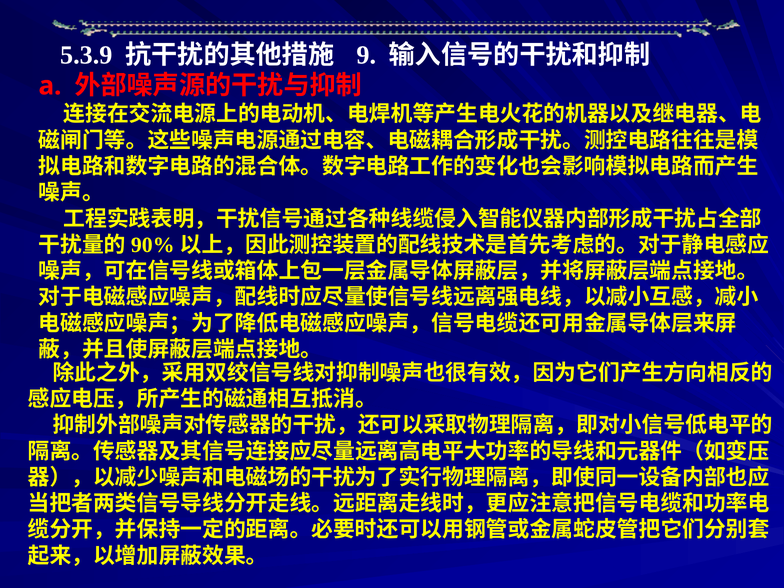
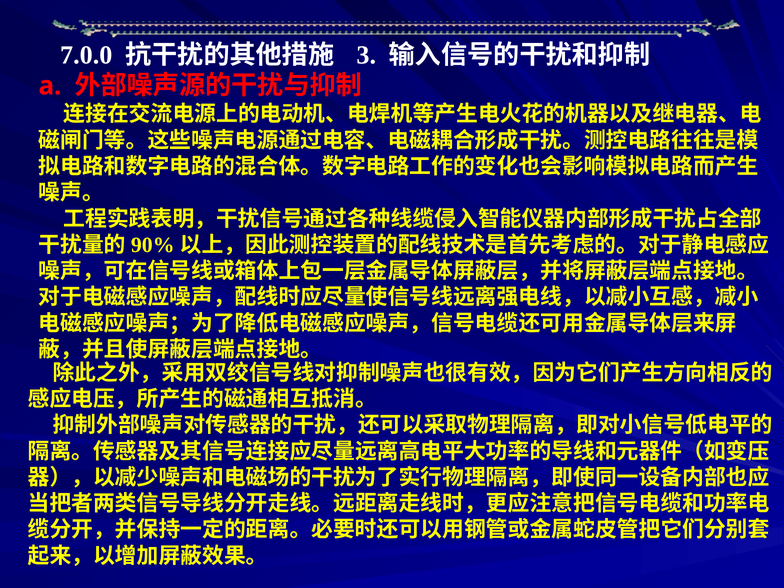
5.3.9: 5.3.9 -> 7.0.0 (86, 55)
9: 9 -> 3 (366, 55)
